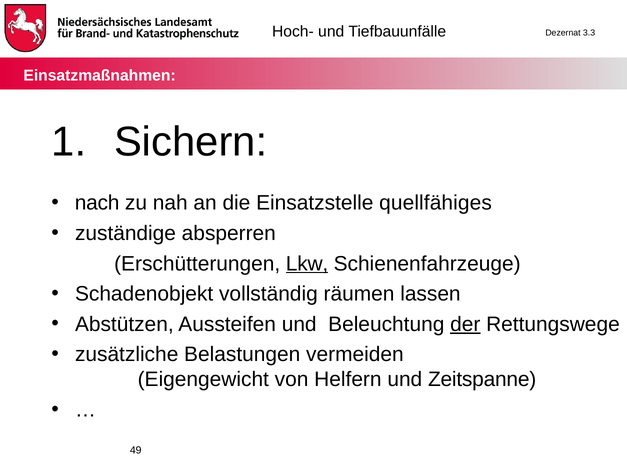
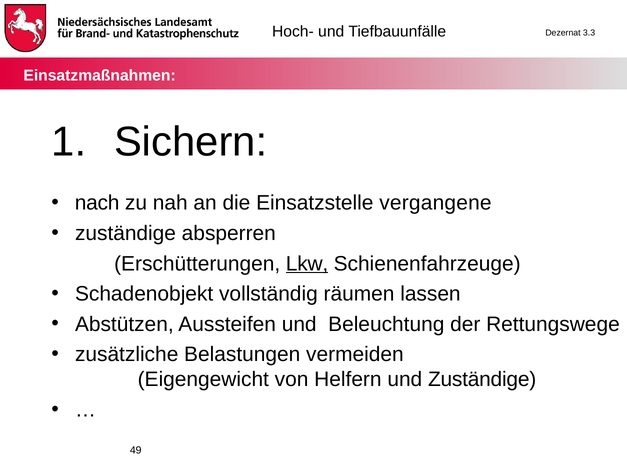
quellfähiges: quellfähiges -> vergangene (435, 203)
der underline: present -> none (465, 324)
und Zeitspanne: Zeitspanne -> Zuständige (482, 380)
